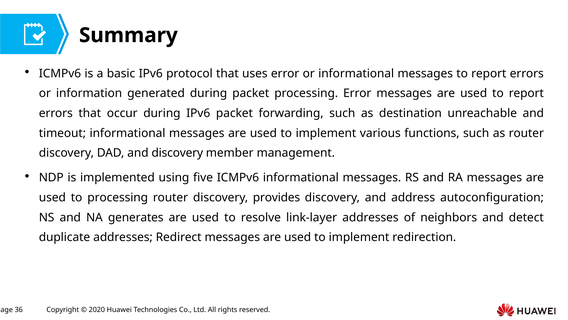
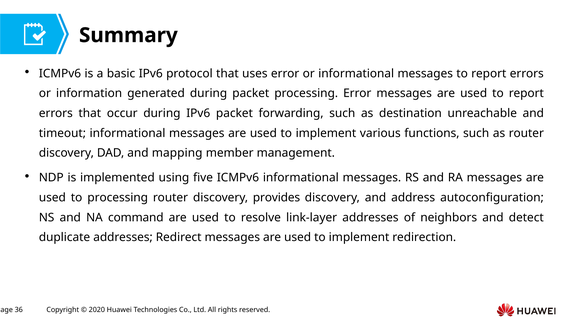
and discovery: discovery -> mapping (177, 153)
generates: generates -> command (136, 217)
